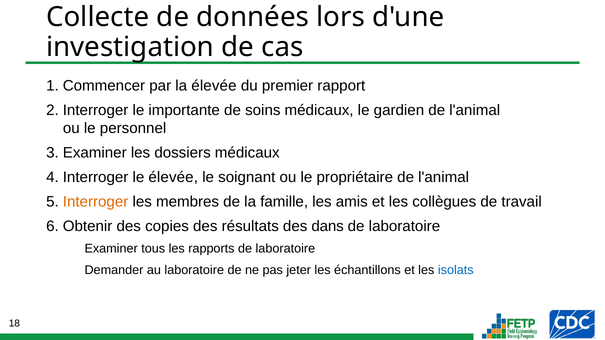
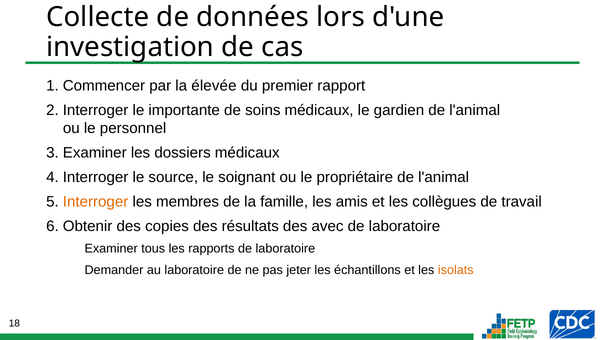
le élevée: élevée -> source (173, 177)
dans: dans -> avec (328, 226)
isolats colour: blue -> orange (456, 270)
